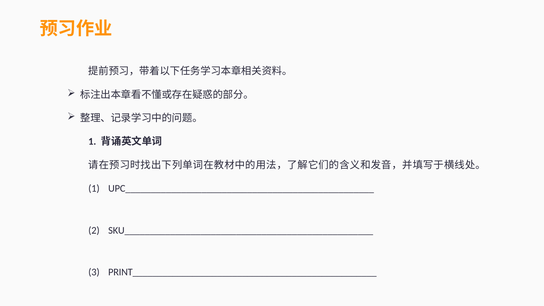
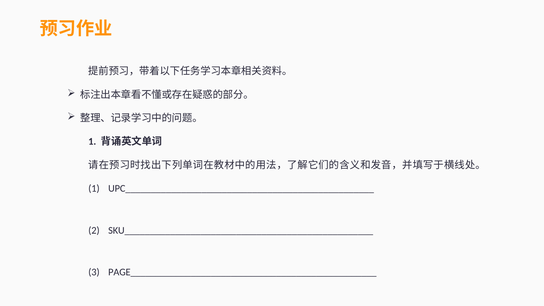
PRINT_________________________________________________: PRINT_________________________________________________ -> PAGE_________________________________________________ (242, 272)
